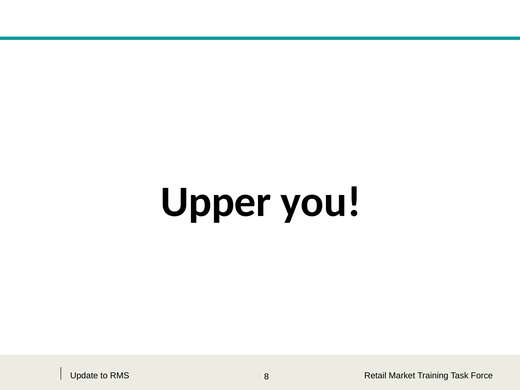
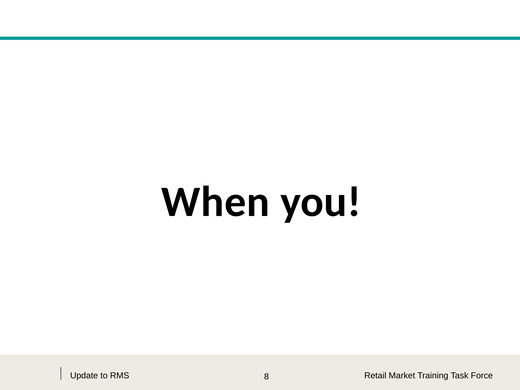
Upper: Upper -> When (215, 202)
